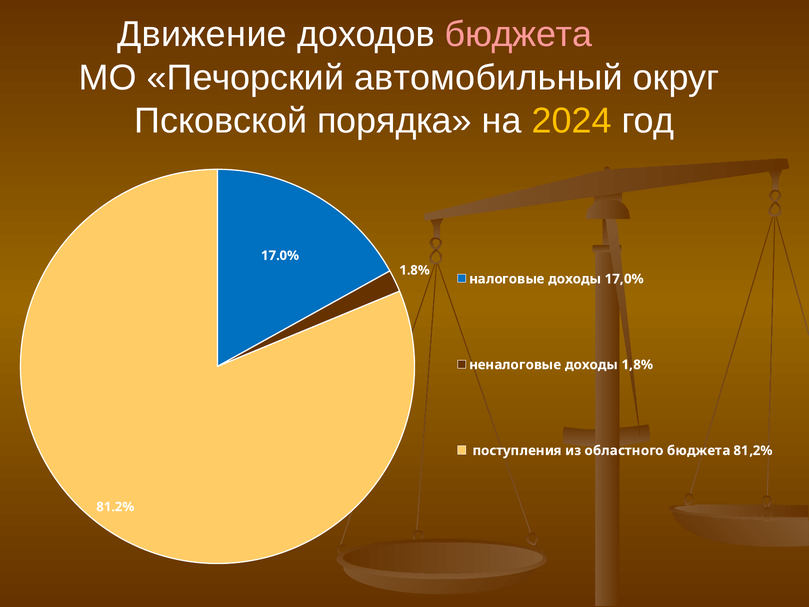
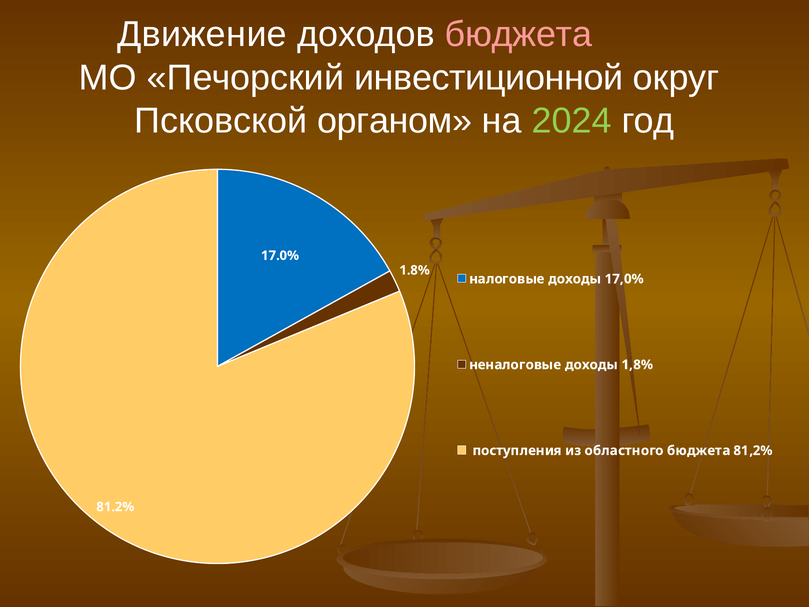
автомобильный: автомобильный -> инвестиционной (489, 78)
порядка: порядка -> органом (395, 121)
2024 colour: yellow -> light green (572, 121)
